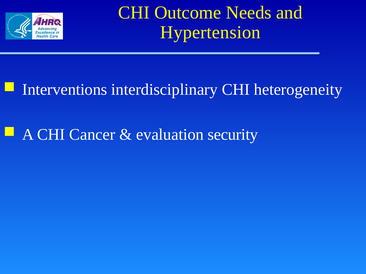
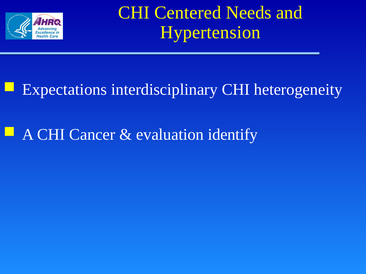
Outcome: Outcome -> Centered (188, 13)
Interventions: Interventions -> Expectations (65, 90)
security: security -> identify (233, 135)
